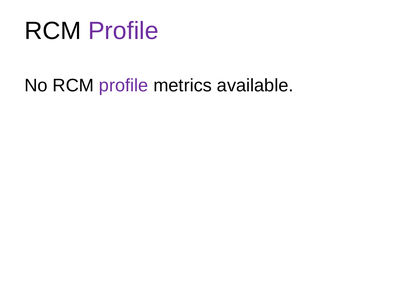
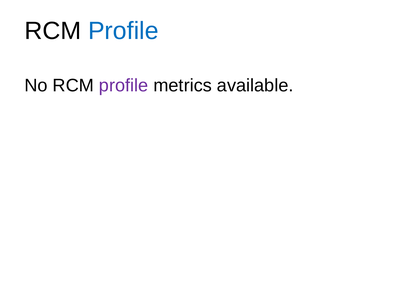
Profile colour: purple -> blue (123, 31)
